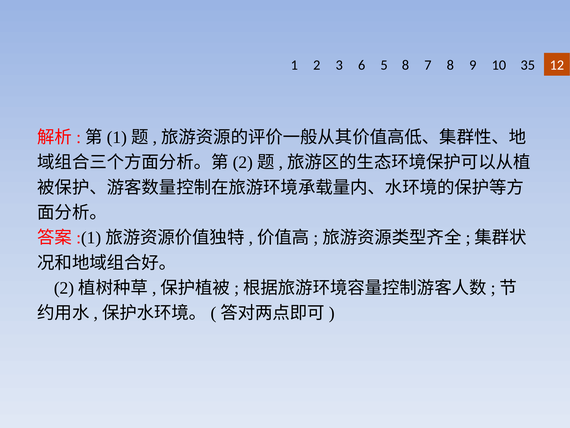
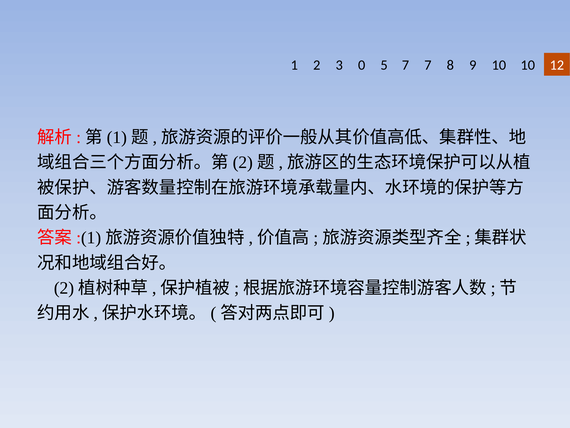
6: 6 -> 0 (362, 65)
5 8: 8 -> 7 (406, 65)
10 35: 35 -> 10 (528, 65)
